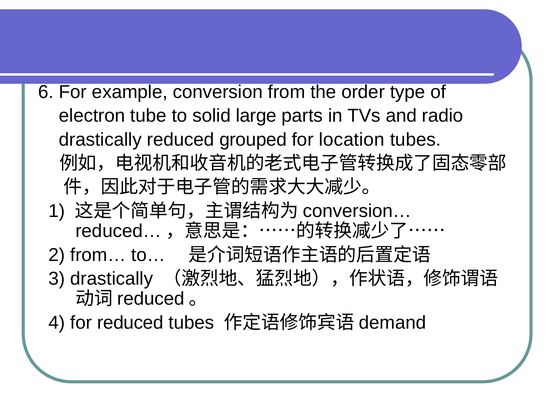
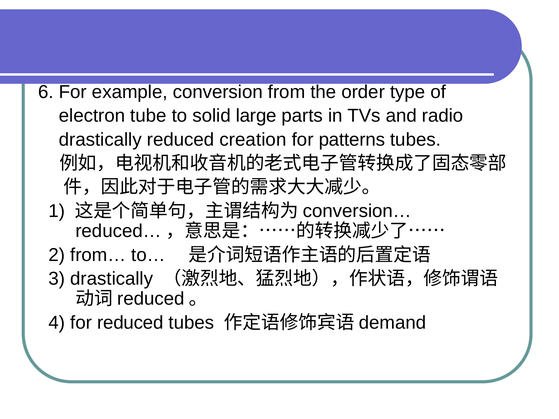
grouped: grouped -> creation (253, 140)
location: location -> patterns (352, 140)
